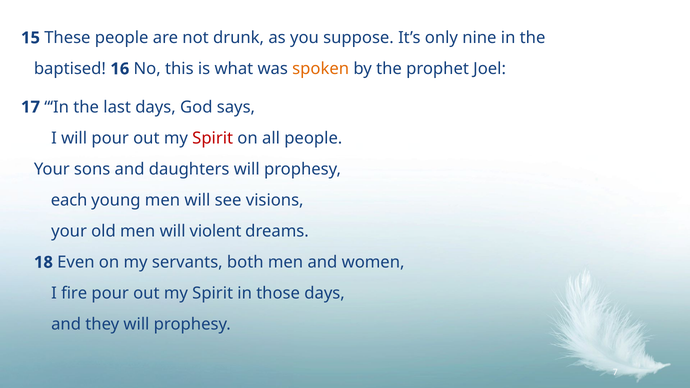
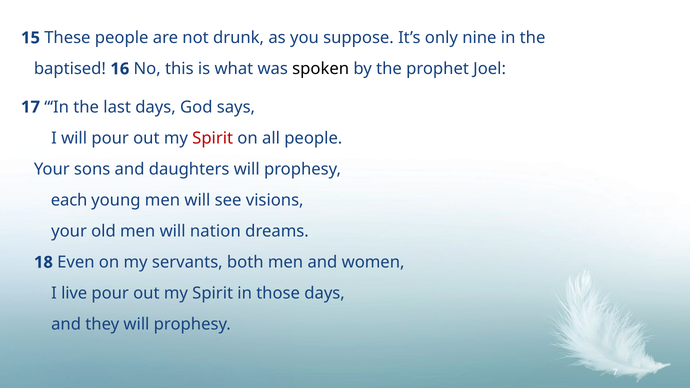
spoken colour: orange -> black (321, 69)
violent: violent -> nation (215, 231)
fire: fire -> live (74, 293)
